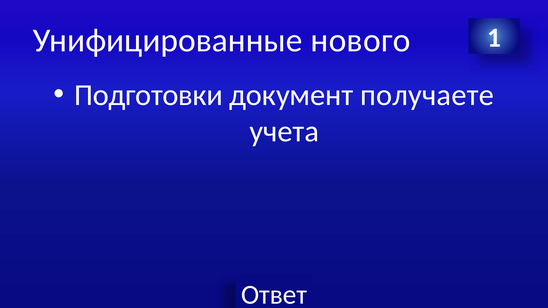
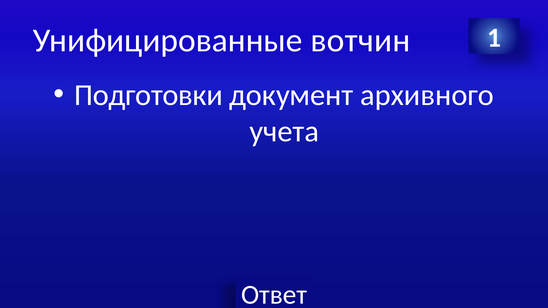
нового: нового -> вотчин (361, 40)
получаете: получаете -> архивного (427, 95)
